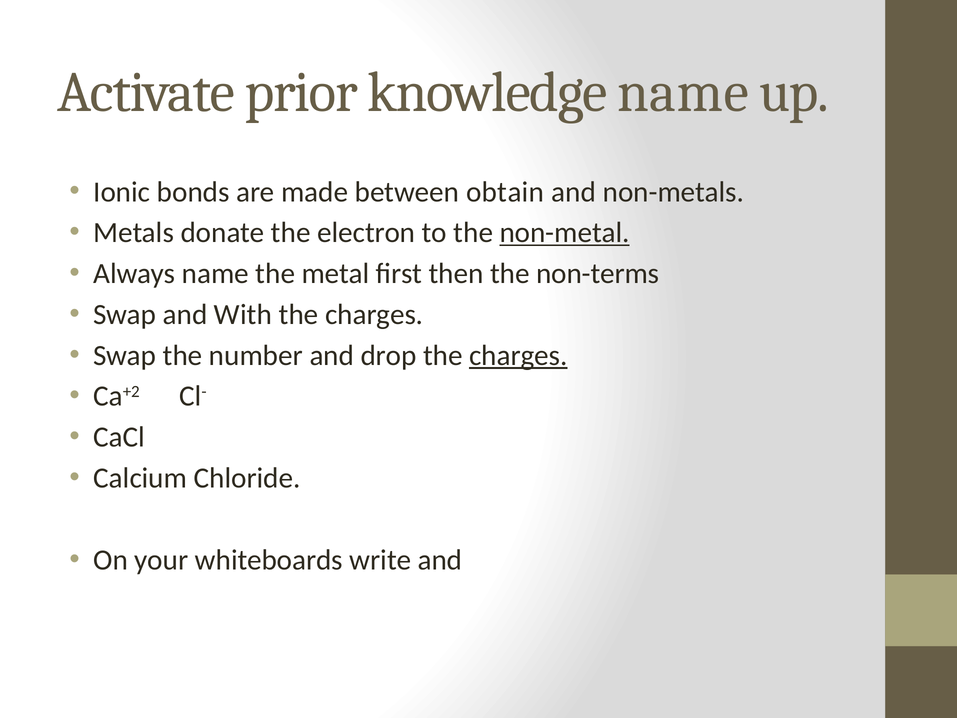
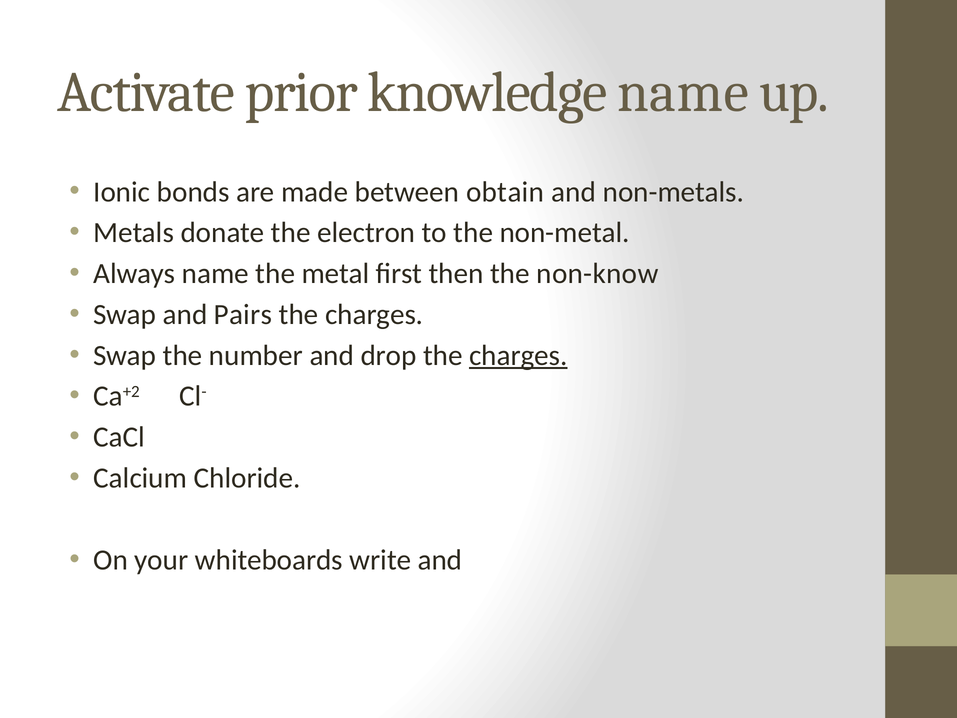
non-metal underline: present -> none (565, 233)
non-terms: non-terms -> non-know (597, 274)
With: With -> Pairs (243, 314)
